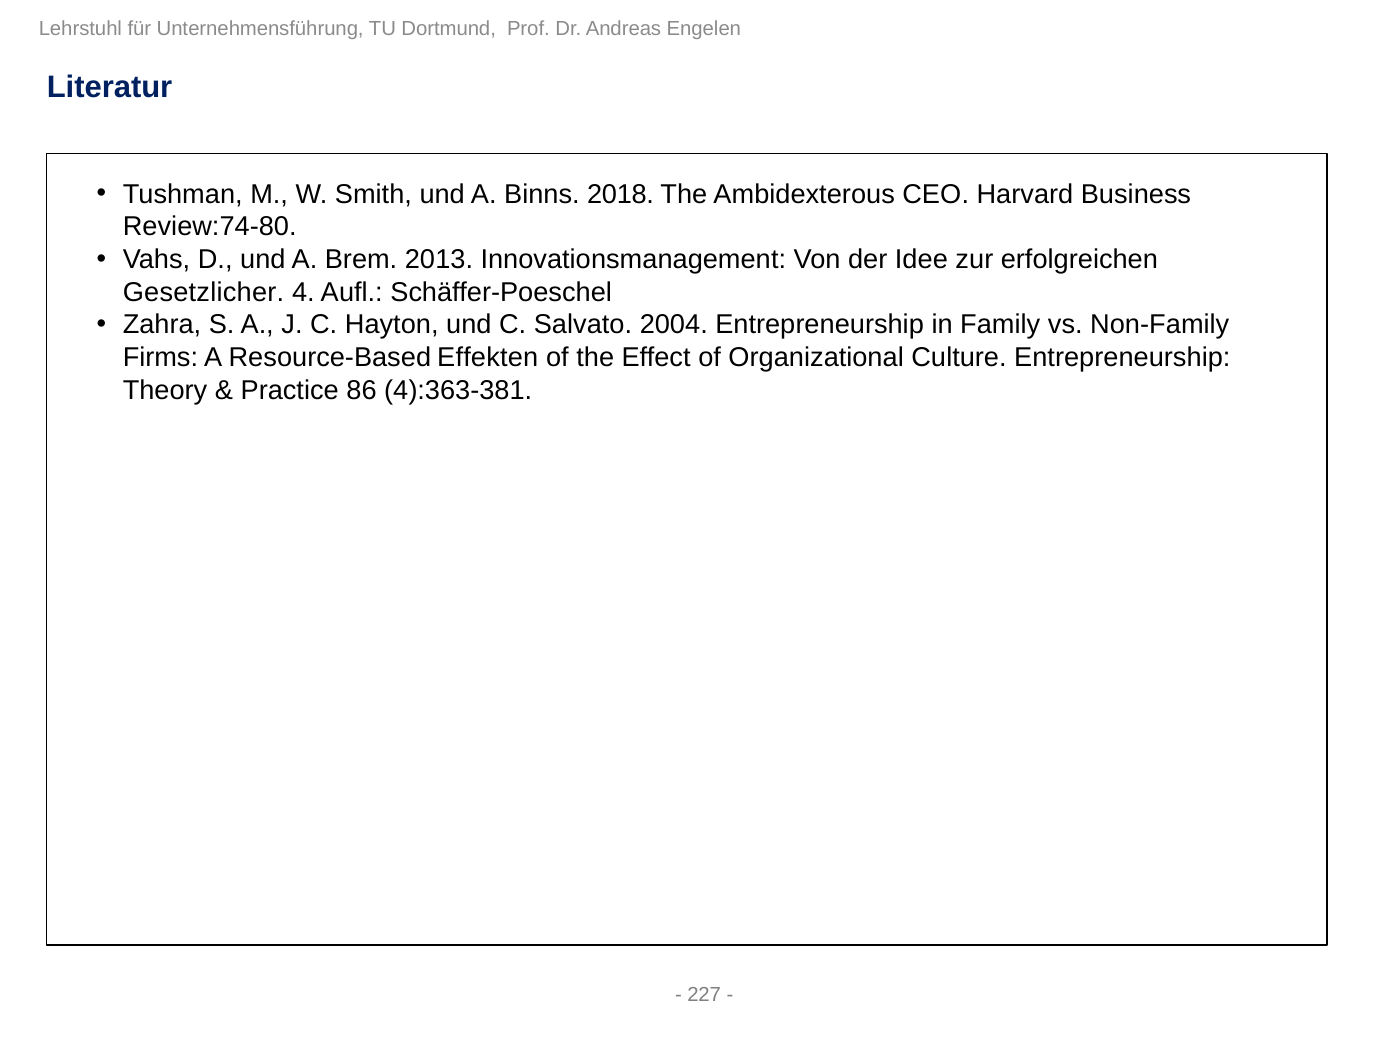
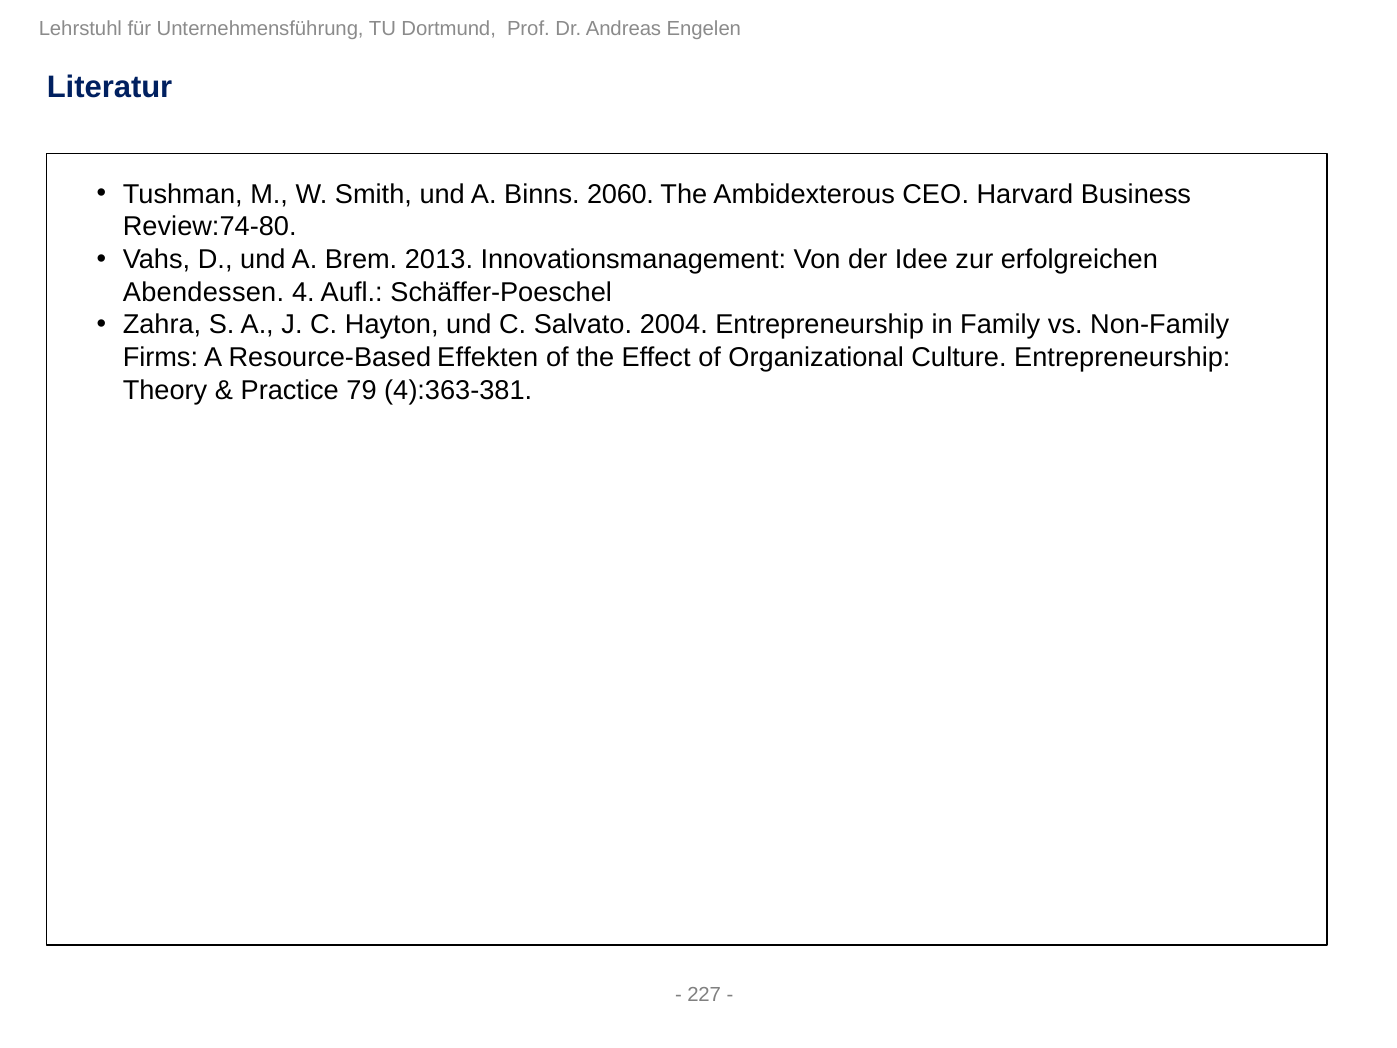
2018: 2018 -> 2060 (621, 194)
Gesetzlicher: Gesetzlicher -> Abendessen (204, 292)
86: 86 -> 79 (362, 390)
